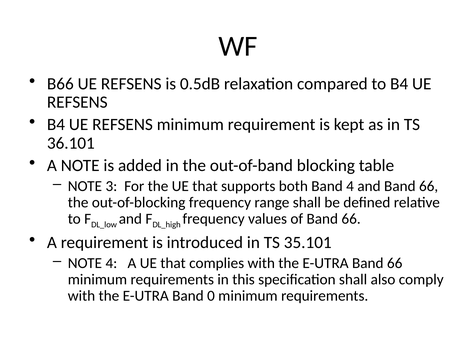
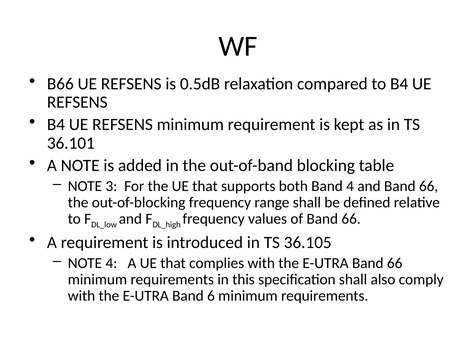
35.101: 35.101 -> 36.105 (308, 243)
0: 0 -> 6 (211, 296)
